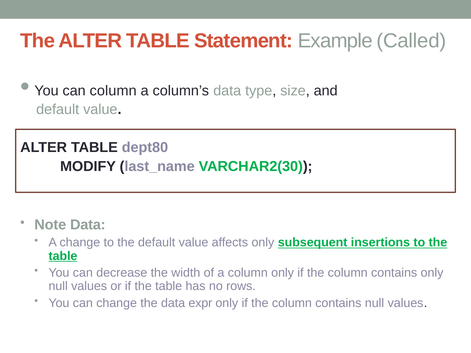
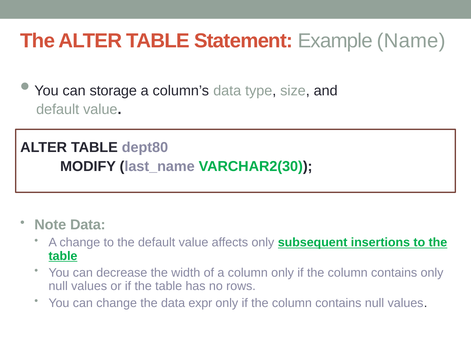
Called: Called -> Name (411, 41)
can column: column -> storage (113, 91)
